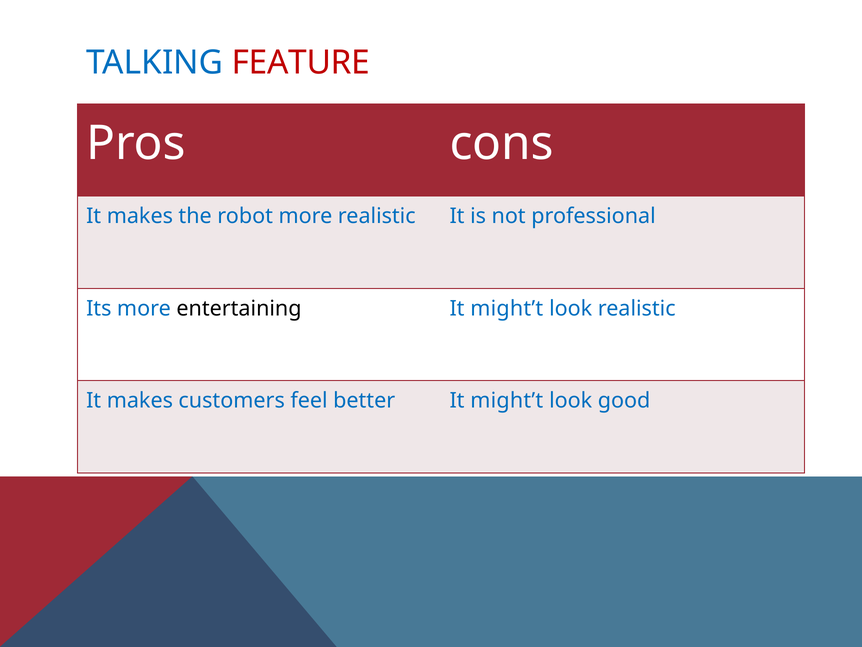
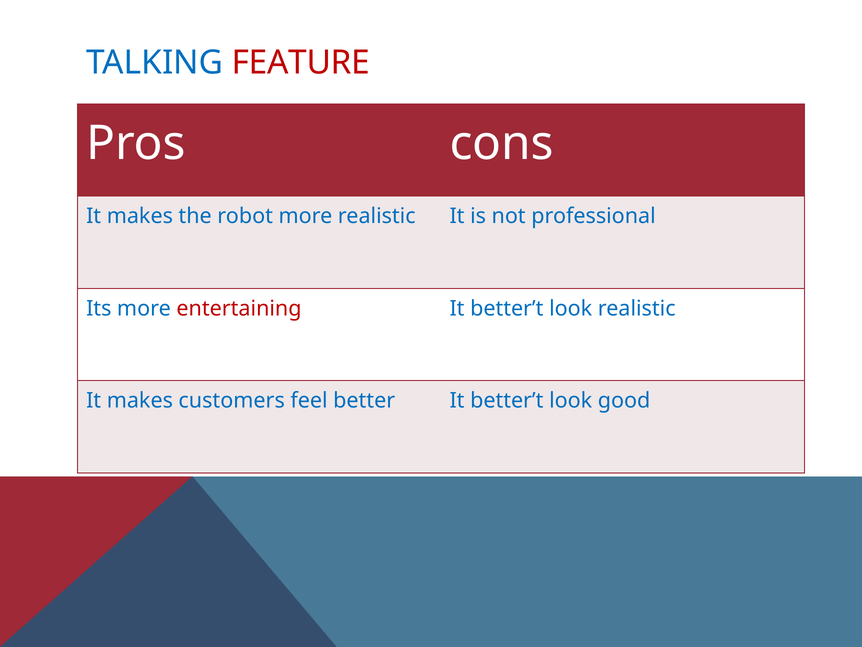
entertaining colour: black -> red (239, 308)
might’t: might’t -> better’t (507, 308)
better It might’t: might’t -> better’t (507, 401)
